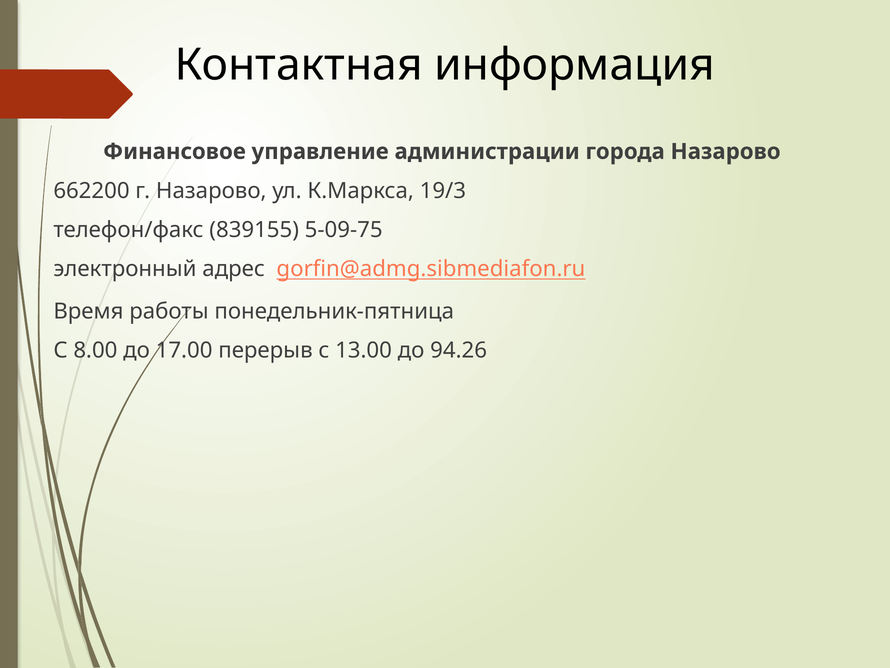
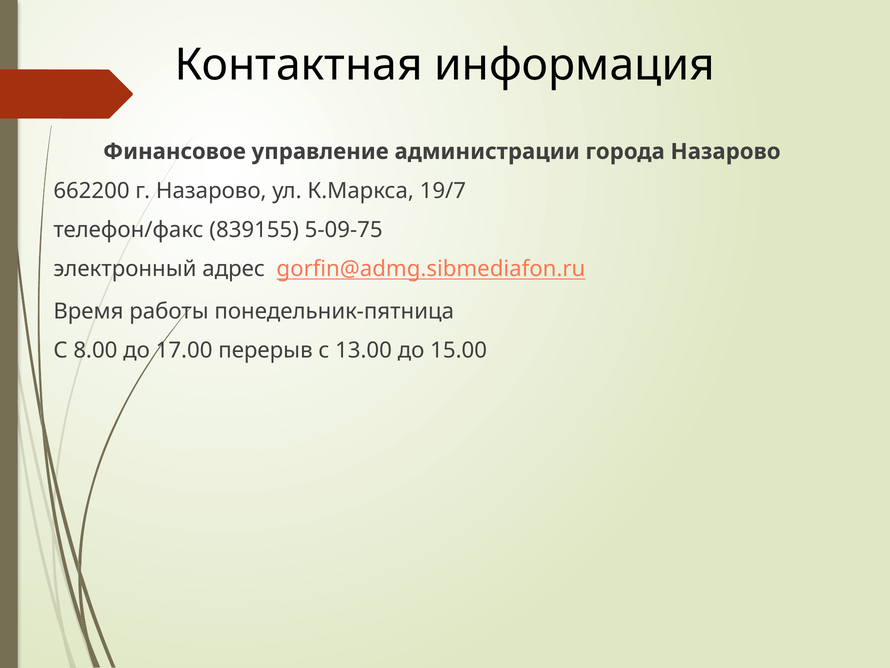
19/3: 19/3 -> 19/7 (443, 191)
94.26: 94.26 -> 15.00 (459, 350)
